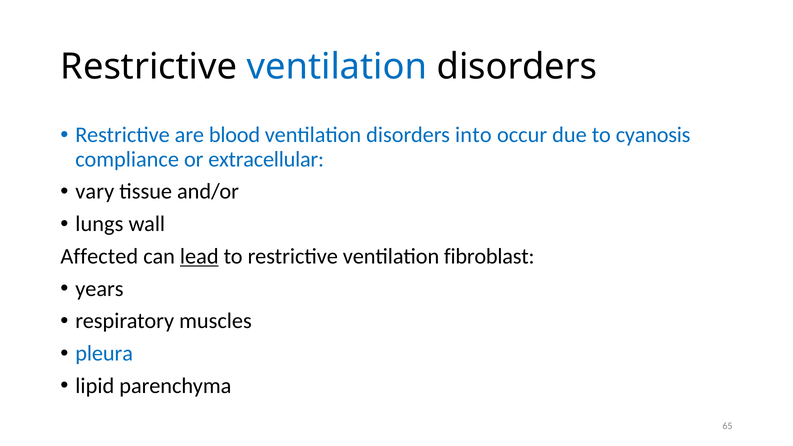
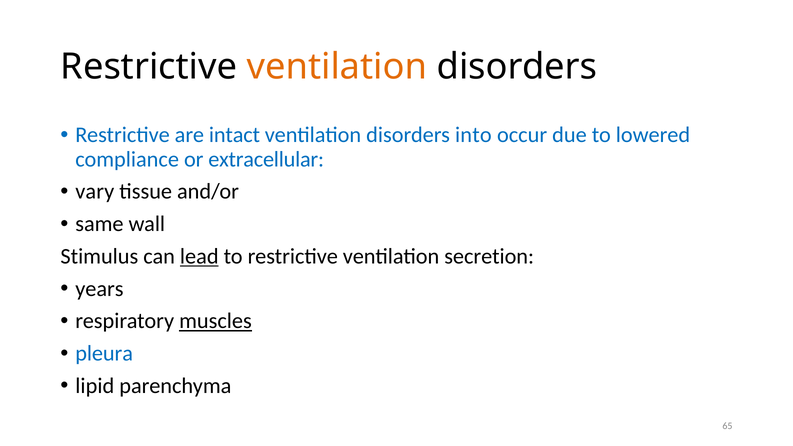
ventilation colour: blue -> orange (337, 67)
blood: blood -> intact (234, 135)
cyanosis: cyanosis -> lowered (653, 135)
lungs: lungs -> same (99, 224)
Affected: Affected -> Stimulus (99, 256)
fibroblast: fibroblast -> secretion (489, 256)
muscles underline: none -> present (215, 321)
